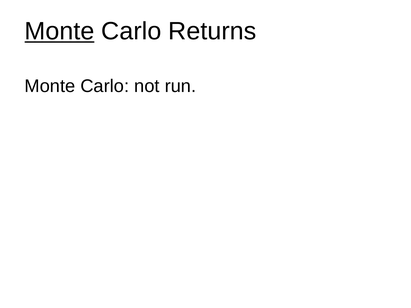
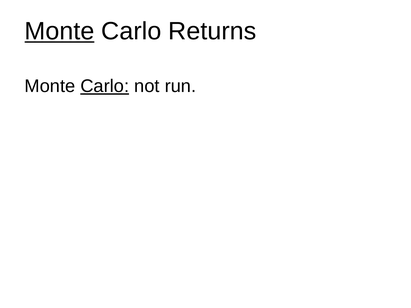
Carlo underline: none -> present (105, 86)
